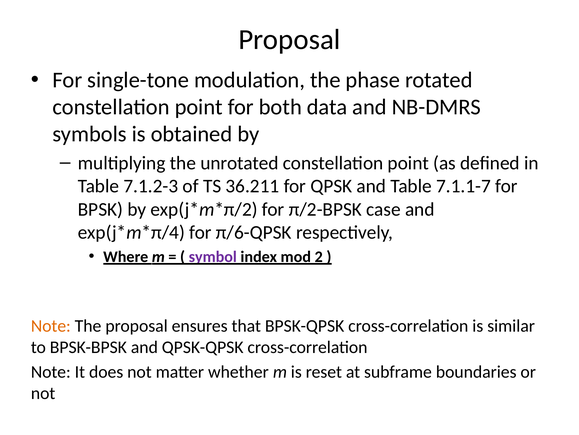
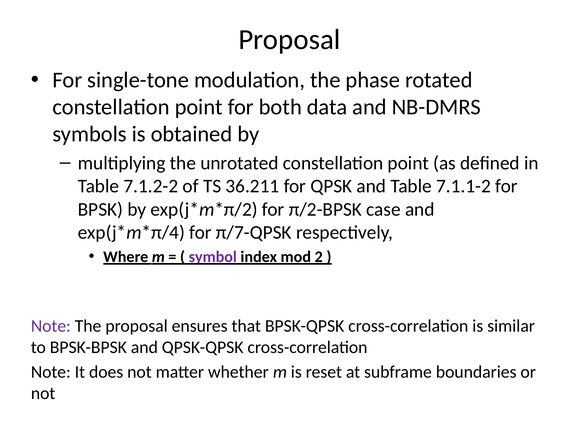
7.1.2-3: 7.1.2-3 -> 7.1.2-2 (151, 186)
7.1.1-7: 7.1.1-7 -> 7.1.1-2 (463, 186)
π/6-QPSK: π/6-QPSK -> π/7-QPSK (254, 232)
Note colour: orange -> purple (51, 325)
